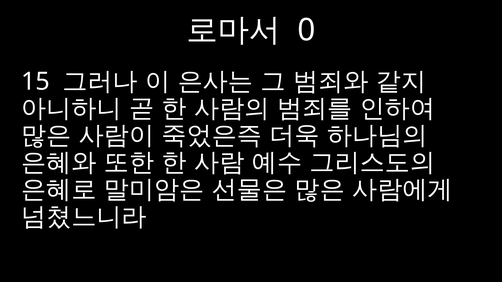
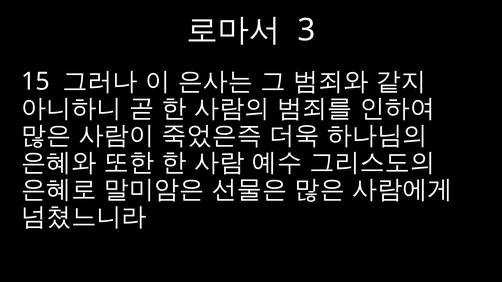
0: 0 -> 3 (306, 30)
